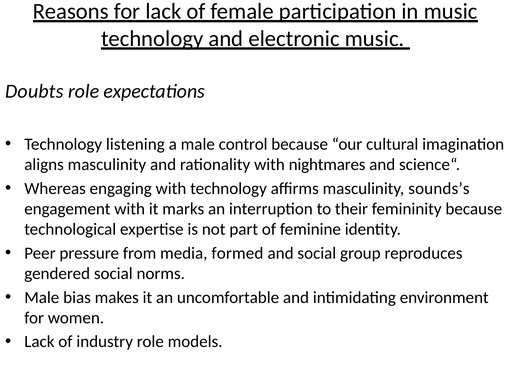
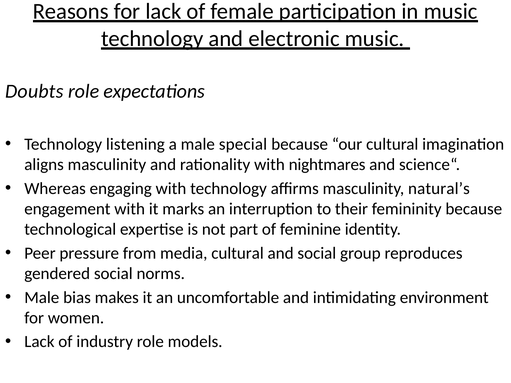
control: control -> special (243, 144)
sounds’s: sounds’s -> natural’s (439, 189)
media formed: formed -> cultural (238, 253)
